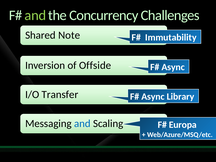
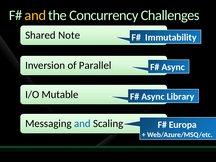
and colour: light green -> yellow (35, 15)
Offside: Offside -> Parallel (95, 65)
Transfer: Transfer -> Mutable (60, 94)
